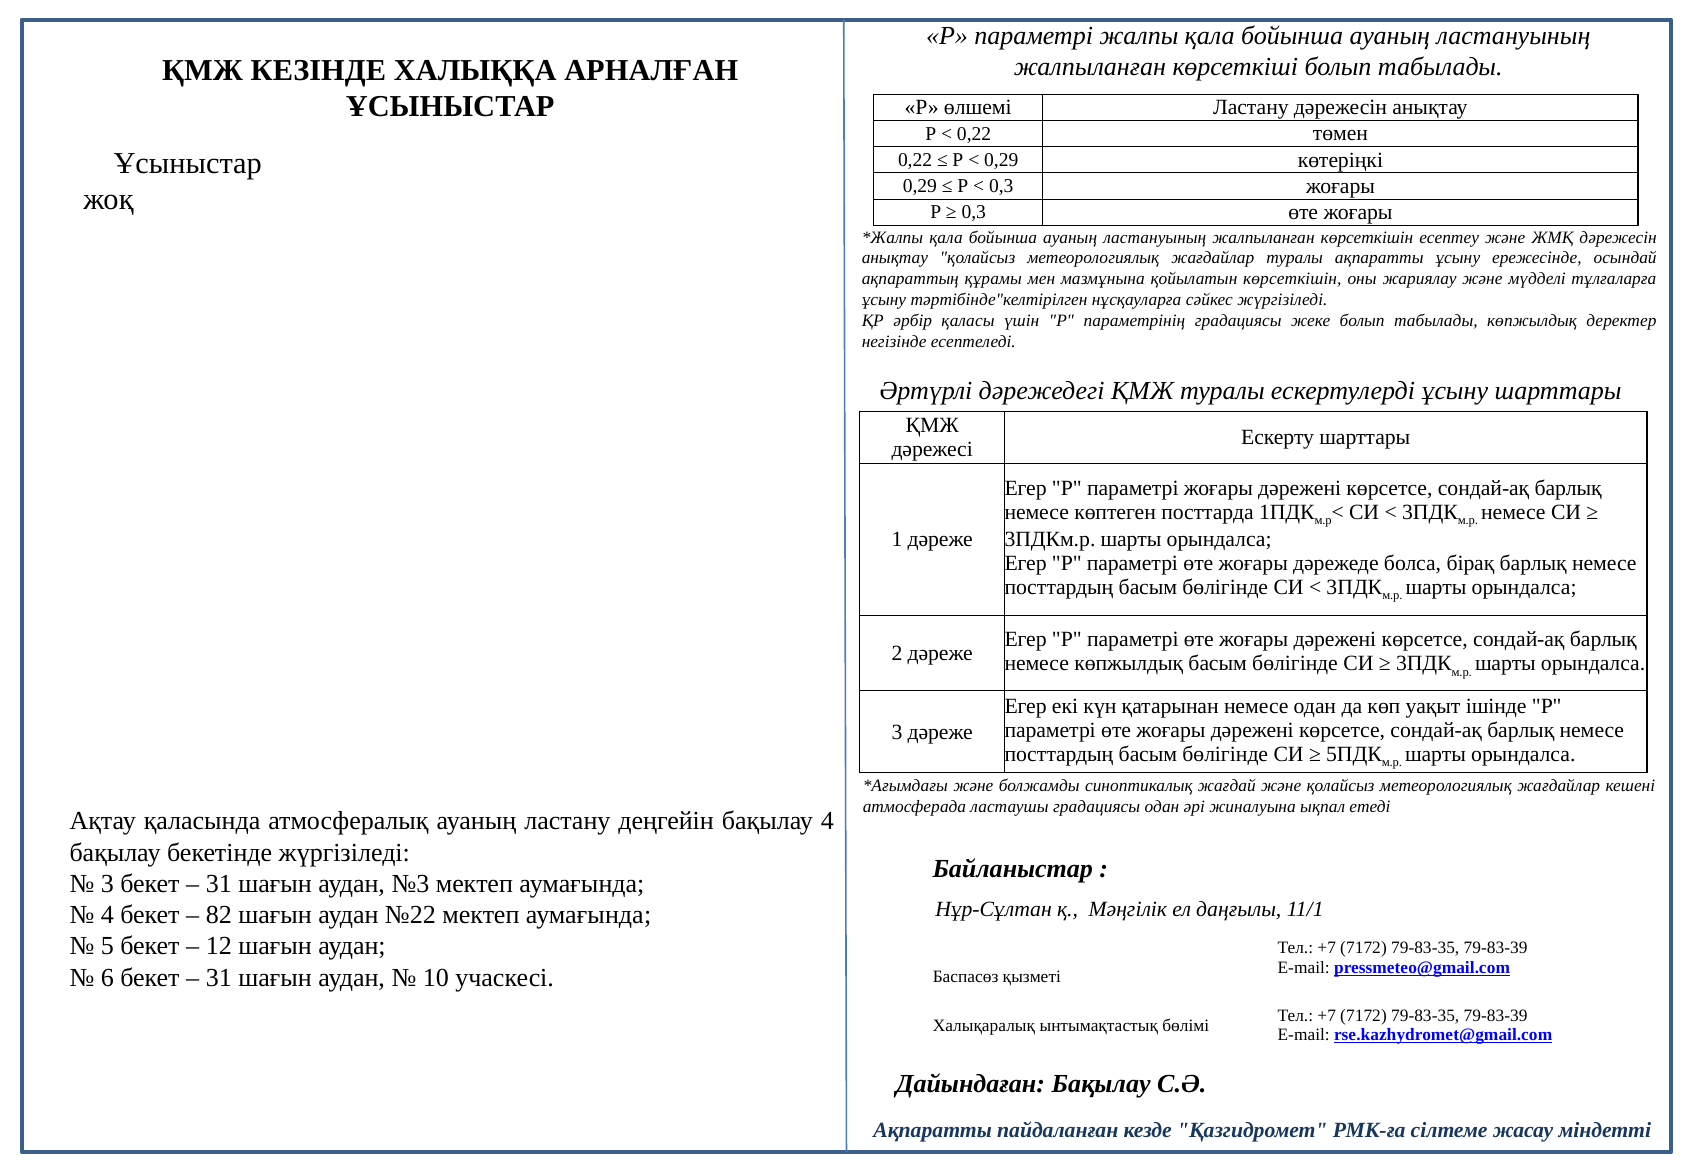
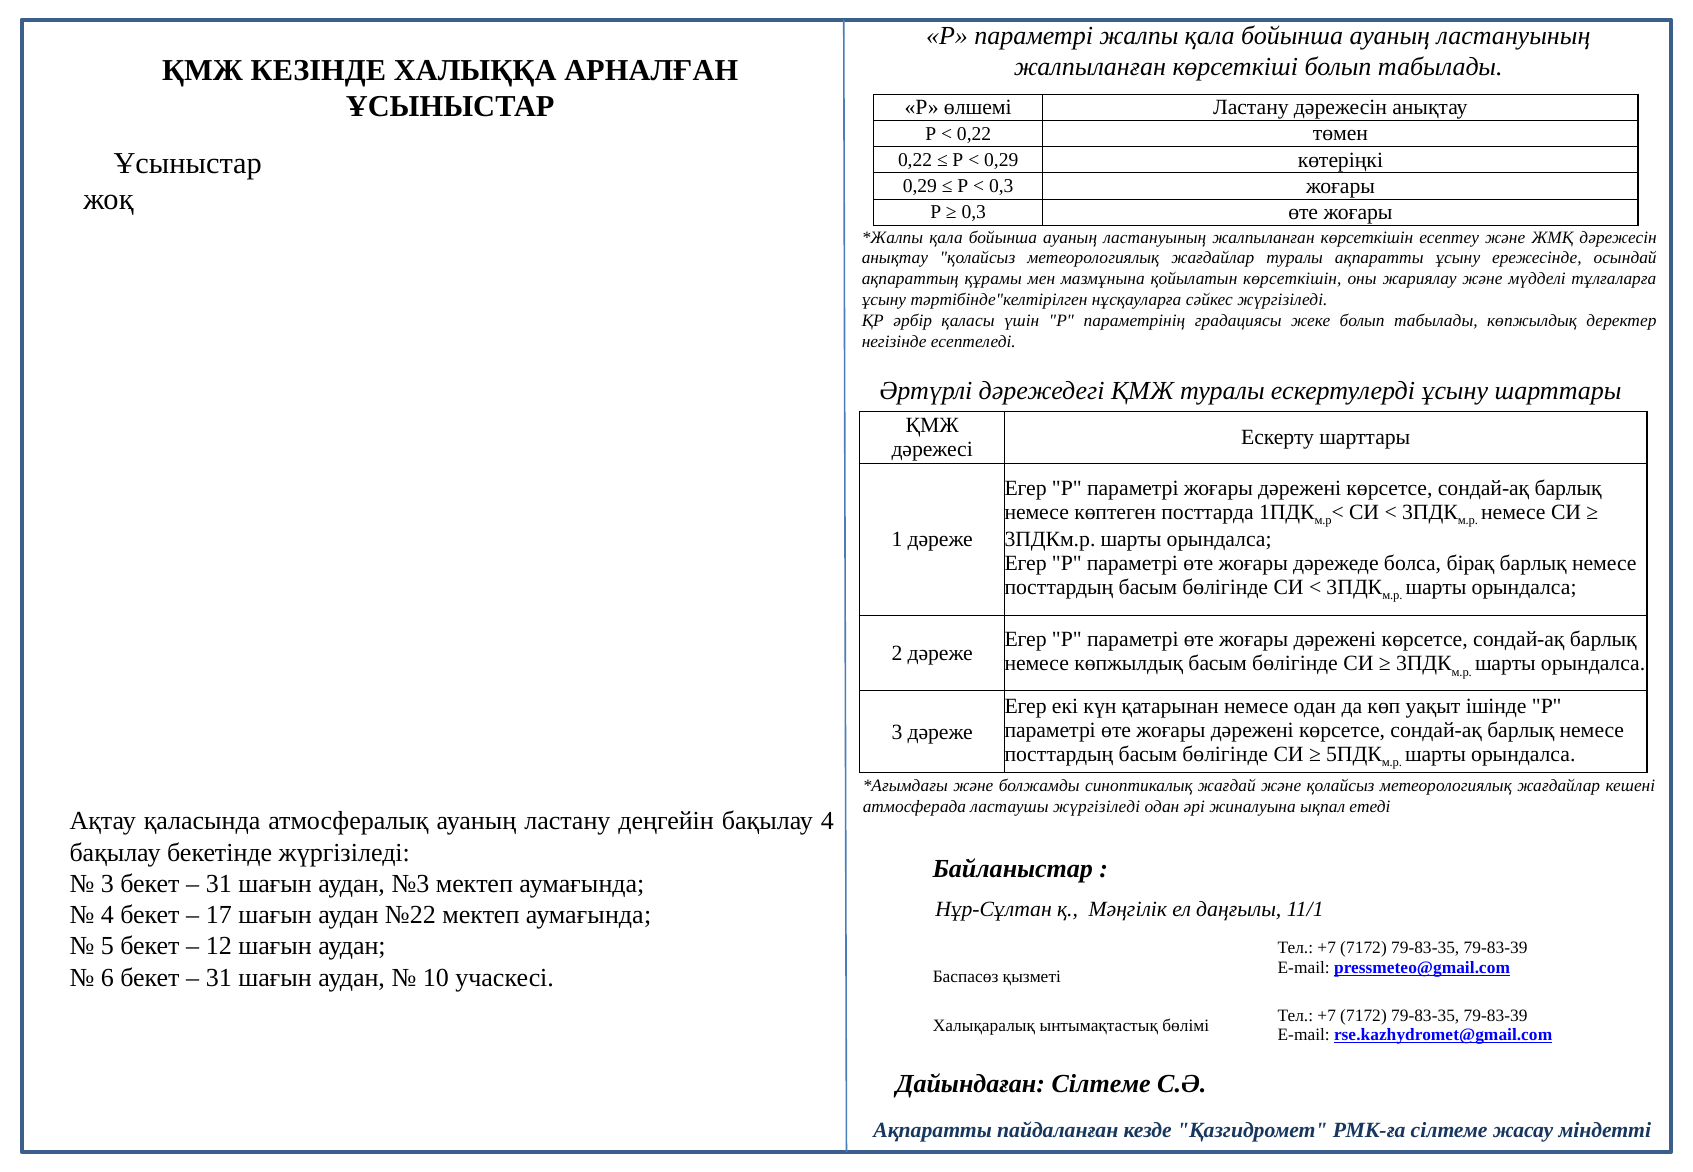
ластаушы градациясы: градациясы -> жүргізіледі (1097, 806)
82: 82 -> 17 (219, 915)
Дайындаған Бақылау: Бақылау -> Сілтеме (1101, 1084)
